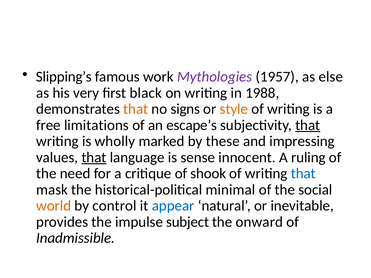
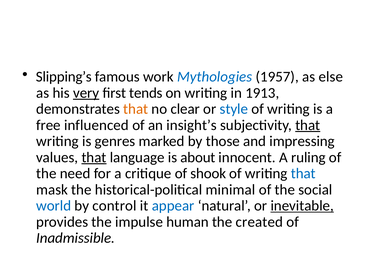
Mythologies colour: purple -> blue (215, 77)
very underline: none -> present (86, 93)
black: black -> tends (146, 93)
1988: 1988 -> 1913 (262, 93)
signs: signs -> clear (185, 109)
style colour: orange -> blue (234, 109)
limitations: limitations -> influenced (96, 125)
escape’s: escape’s -> insight’s (192, 125)
wholly: wholly -> genres (115, 141)
these: these -> those (223, 141)
sense: sense -> about (198, 157)
world colour: orange -> blue (54, 206)
inevitable underline: none -> present (302, 206)
subject: subject -> human (188, 222)
onward: onward -> created (259, 222)
